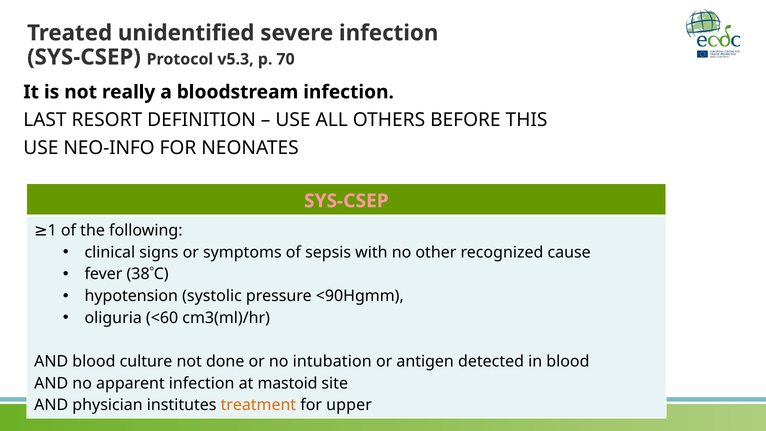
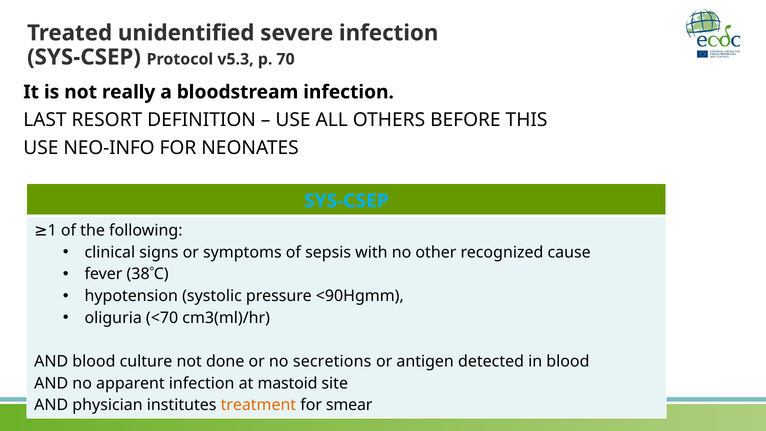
SYS-CSEP colour: pink -> light blue (346, 201)
<60: <60 -> <70 (162, 318)
intubation: intubation -> secretions (332, 361)
upper: upper -> smear (349, 405)
